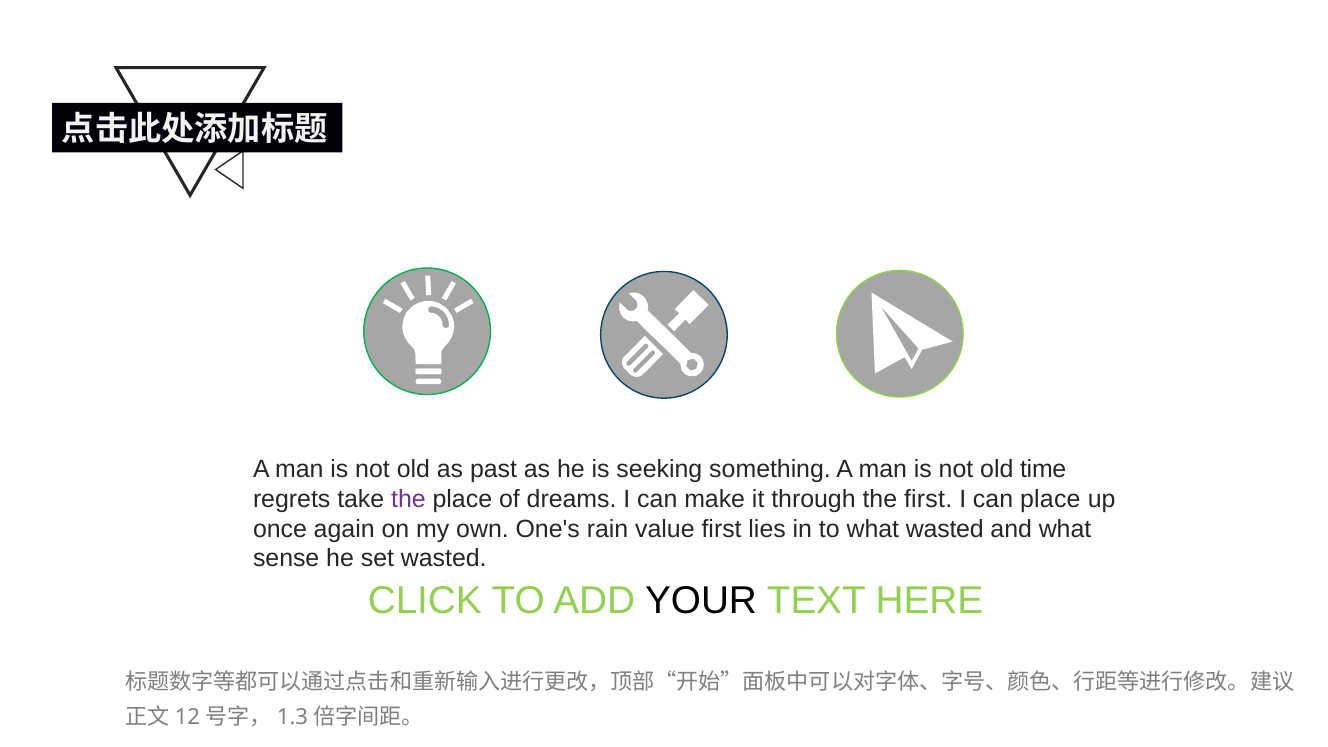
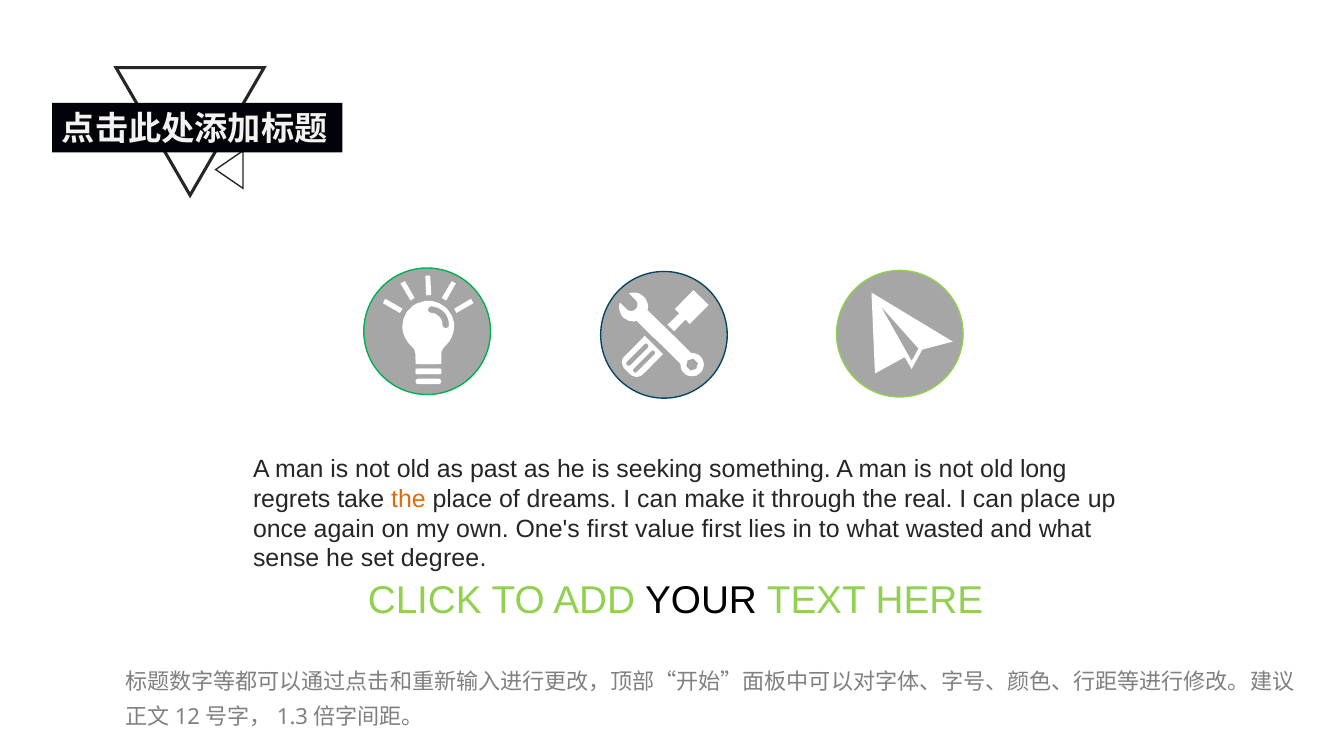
time: time -> long (1043, 469)
the colour: purple -> orange (408, 499)
the first: first -> real (928, 499)
One's rain: rain -> first (607, 529)
set wasted: wasted -> degree (444, 559)
